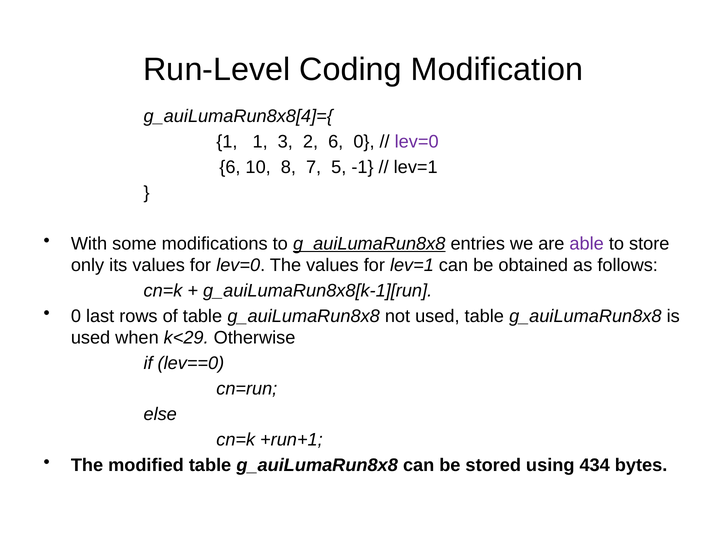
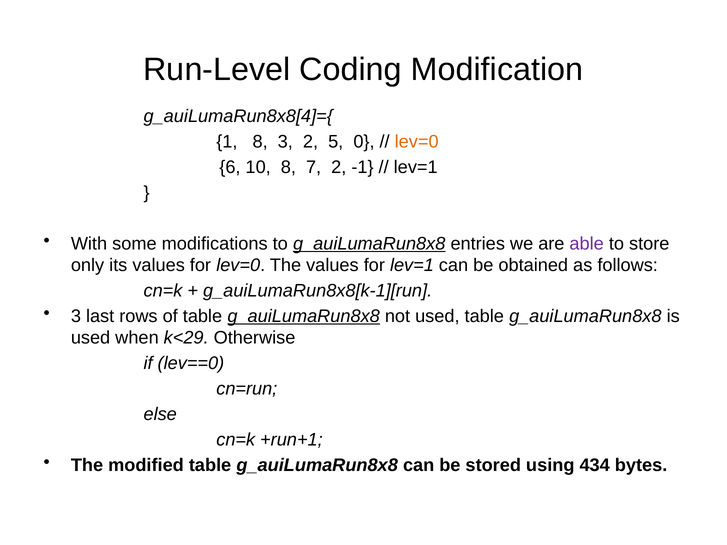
1 1: 1 -> 8 (260, 142)
2 6: 6 -> 5 (336, 142)
lev=0 colour: purple -> orange (417, 142)
7 5: 5 -> 2 (339, 167)
0: 0 -> 3 (76, 316)
g_auiLumaRun8x8 underline: none -> present (304, 316)
